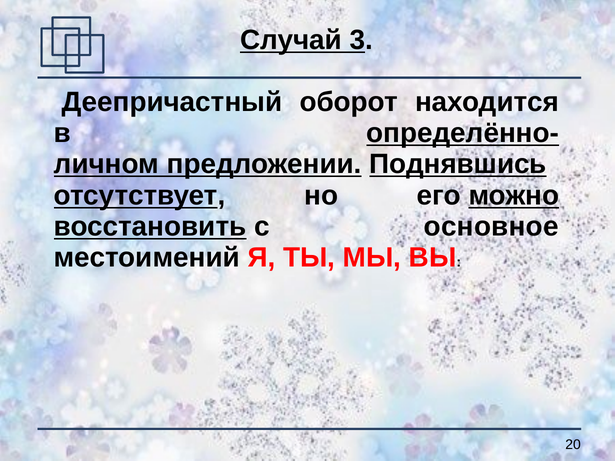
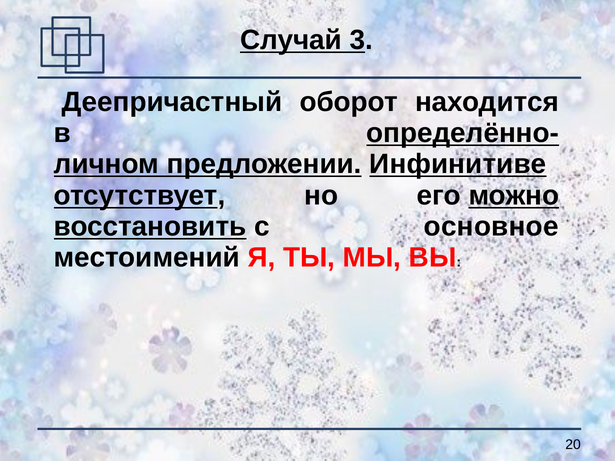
Поднявшись: Поднявшись -> Инфинитиве (458, 164)
